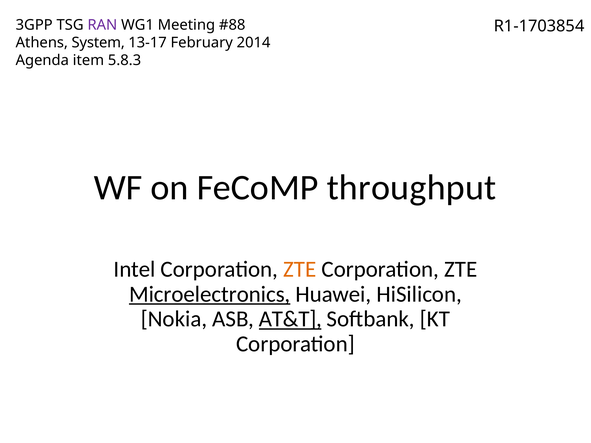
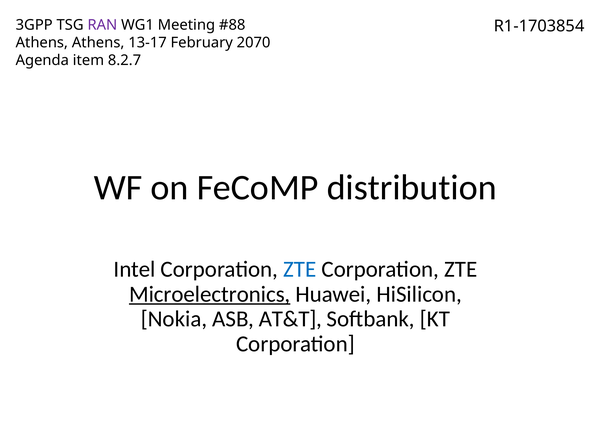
Athens System: System -> Athens (98, 43)
2014: 2014 -> 2070 (254, 43)
5.8.3: 5.8.3 -> 8.2.7 (125, 60)
throughput: throughput -> distribution (412, 188)
ZTE colour: orange -> blue (300, 270)
AT&T underline: present -> none (290, 319)
